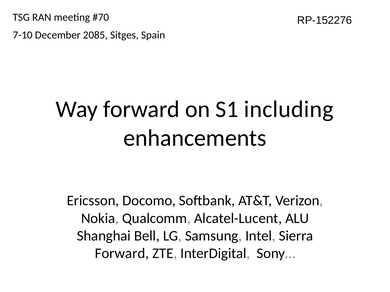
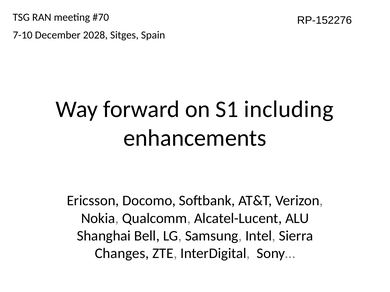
2085: 2085 -> 2028 (95, 35)
Forward: Forward -> Changes (122, 254)
